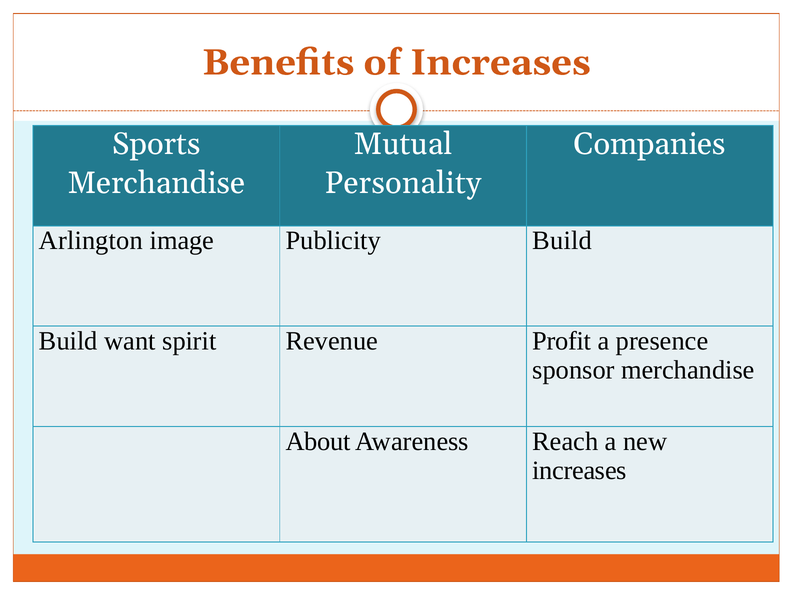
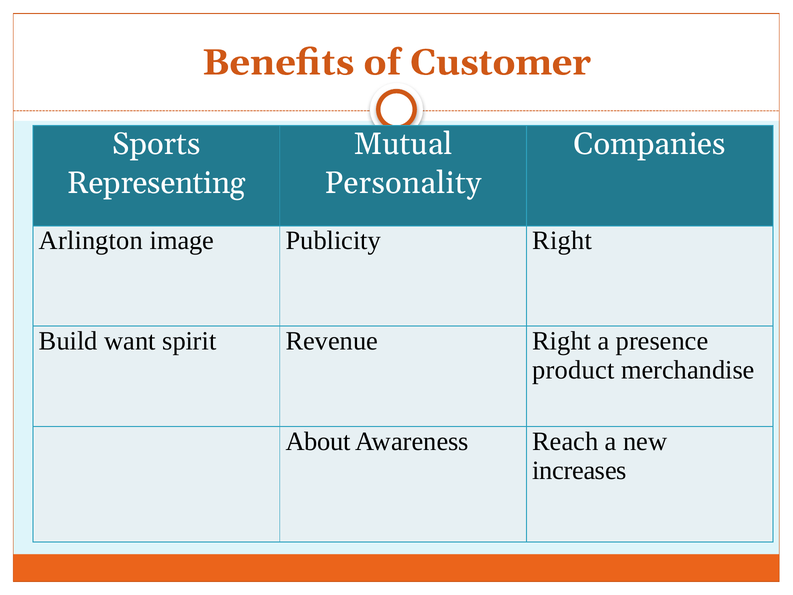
of Increases: Increases -> Customer (501, 62)
Merchandise: Merchandise -> Representing (157, 183)
Publicity Build: Build -> Right (562, 241)
Revenue Profit: Profit -> Right (562, 341)
sponsor: sponsor -> product (573, 370)
